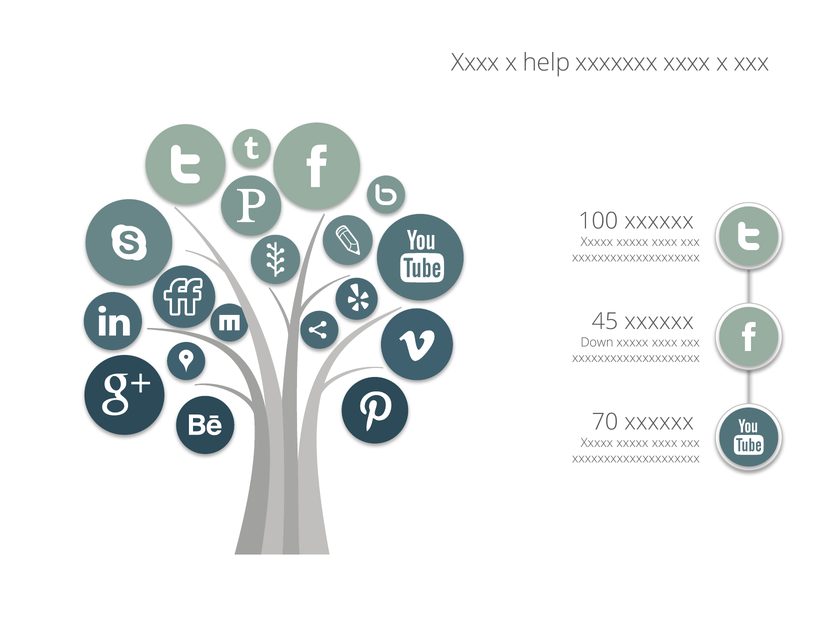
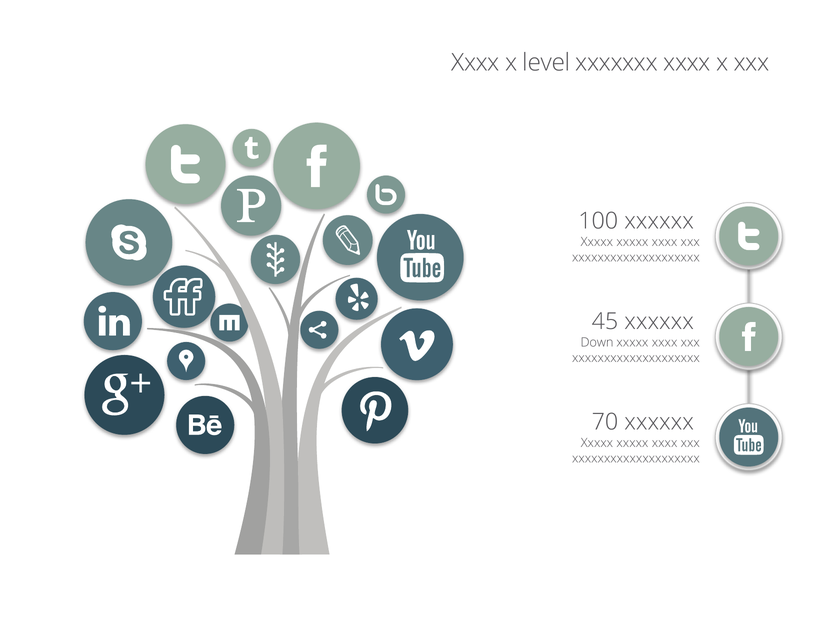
help: help -> level (546, 63)
